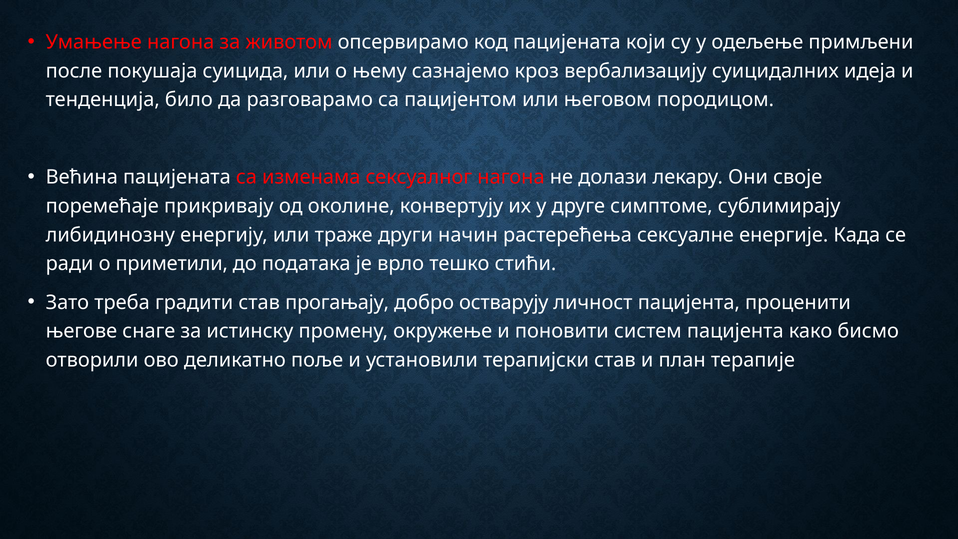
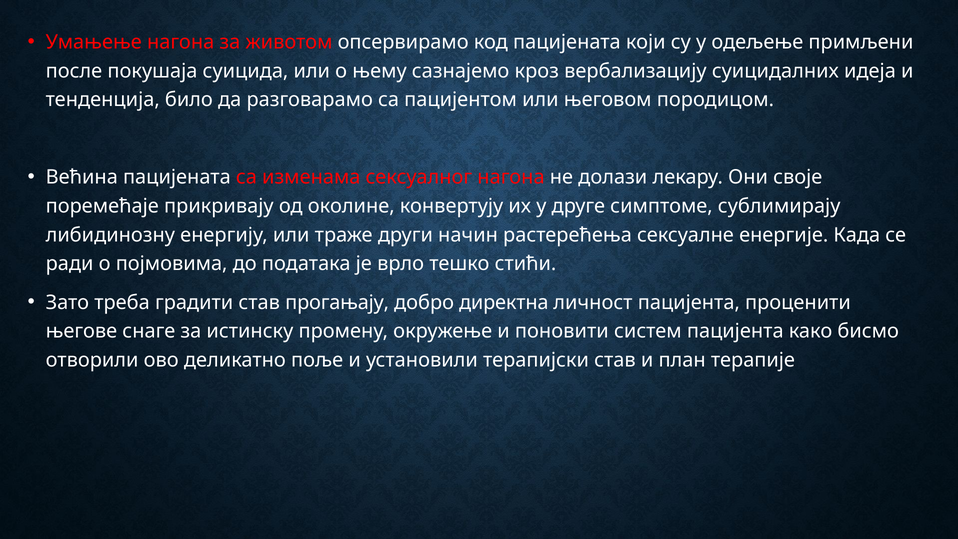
приметили: приметили -> појмовима (172, 264)
остварују: остварују -> директна (504, 302)
